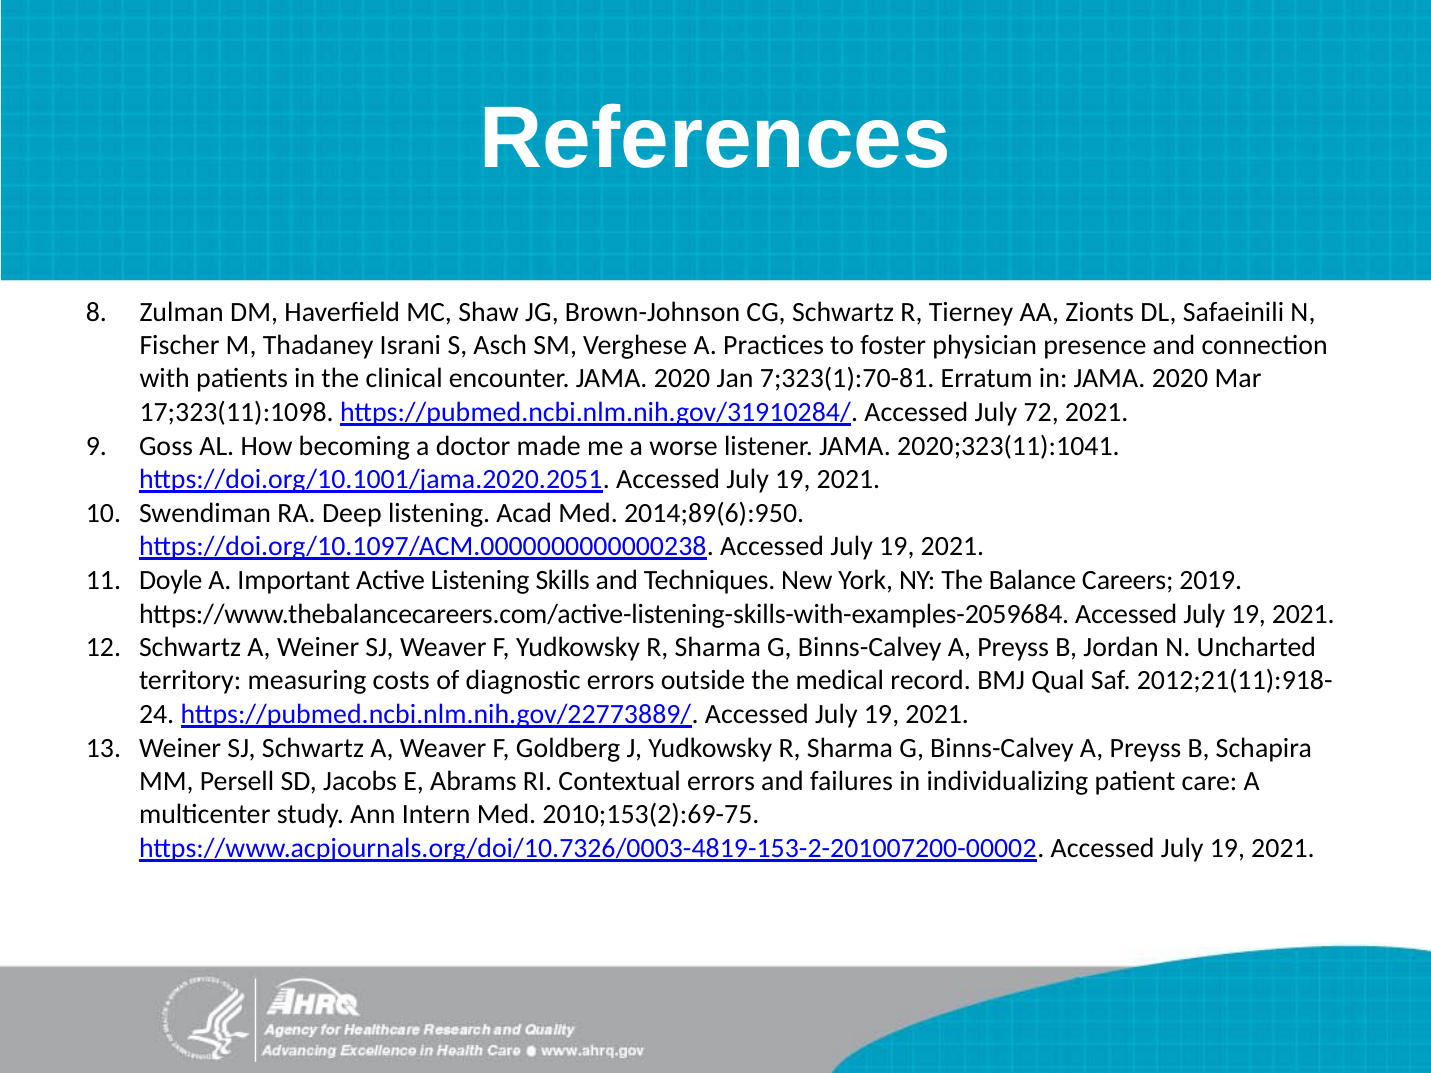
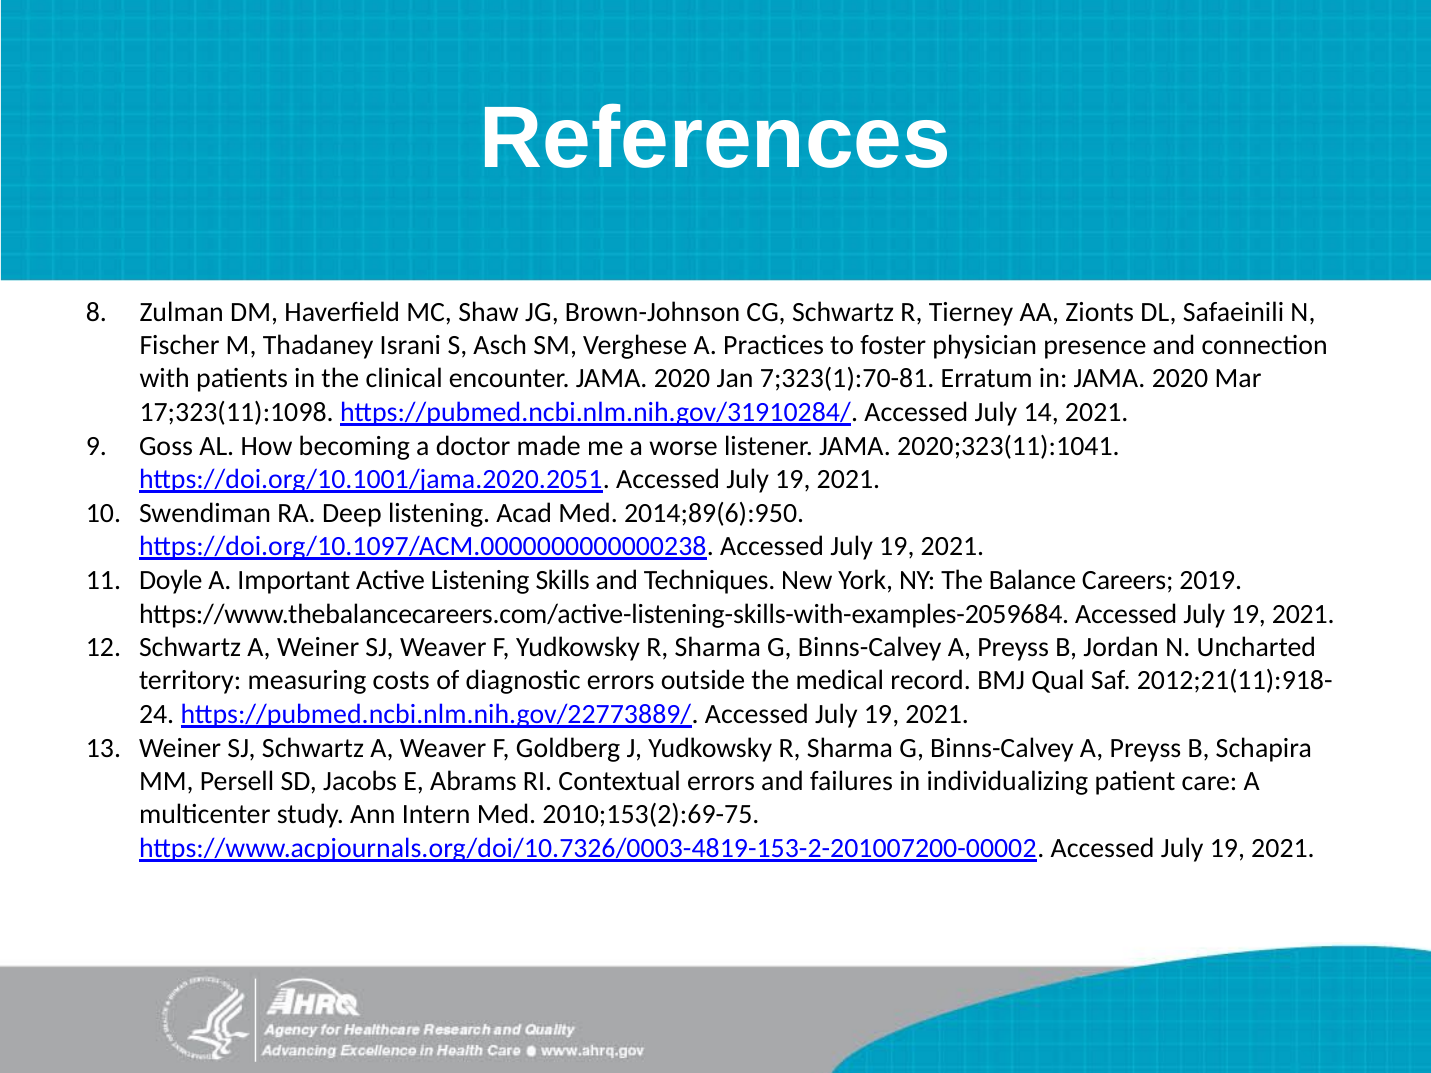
72: 72 -> 14 (1041, 412)
